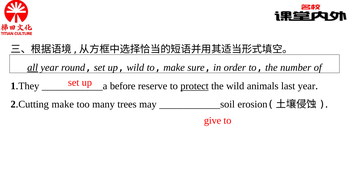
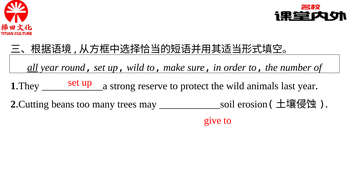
before: before -> strong (123, 86)
protect underline: present -> none (194, 86)
make: make -> beans (63, 105)
